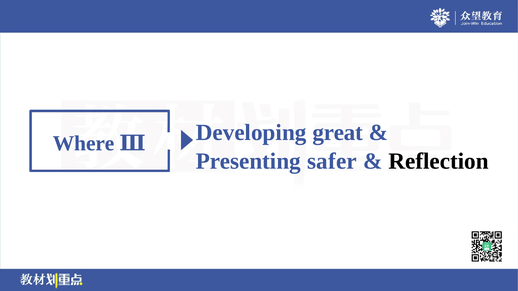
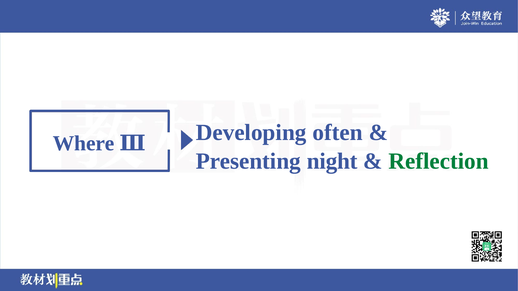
great: great -> often (338, 133)
safer: safer -> night (332, 161)
Reflection colour: black -> green (439, 161)
